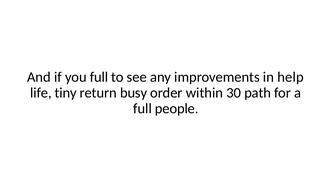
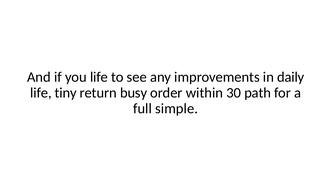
you full: full -> life (99, 77)
help: help -> daily (291, 77)
people: people -> simple (177, 108)
